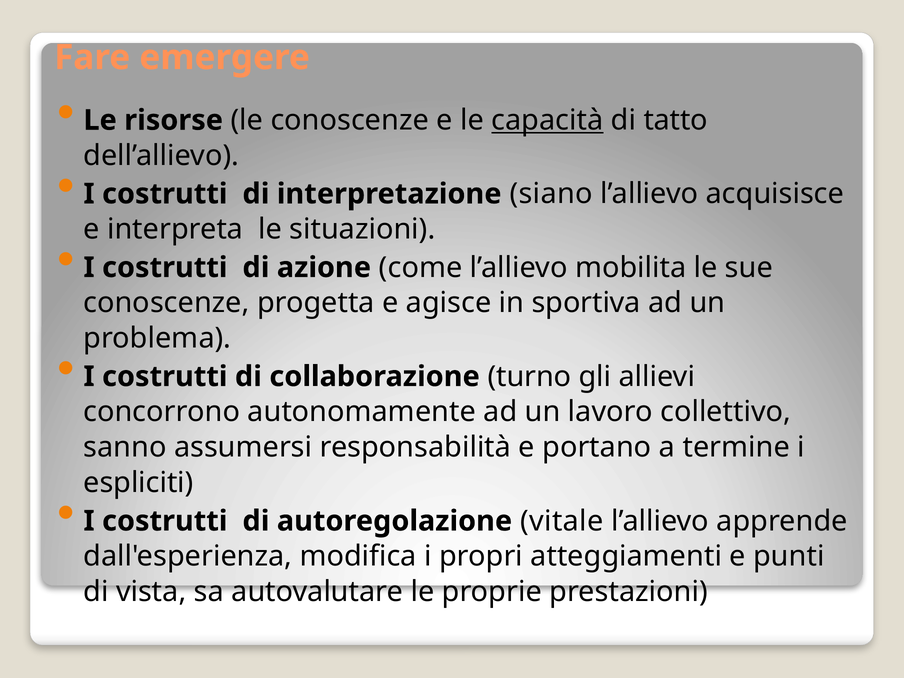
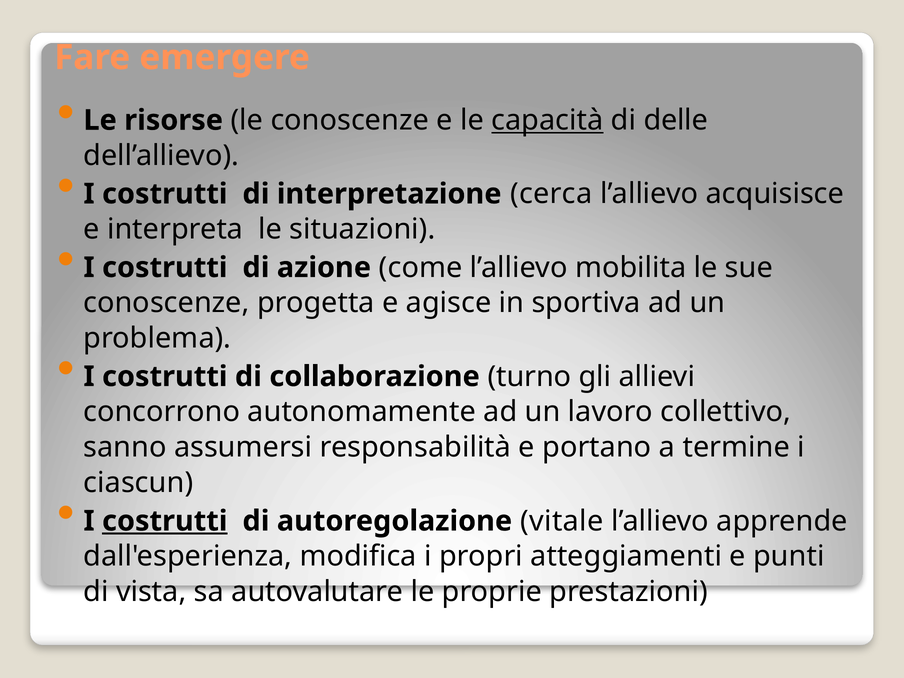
tatto: tatto -> delle (676, 120)
siano: siano -> cerca (551, 194)
espliciti: espliciti -> ciascun (138, 483)
costrutti underline: none -> present (165, 521)
